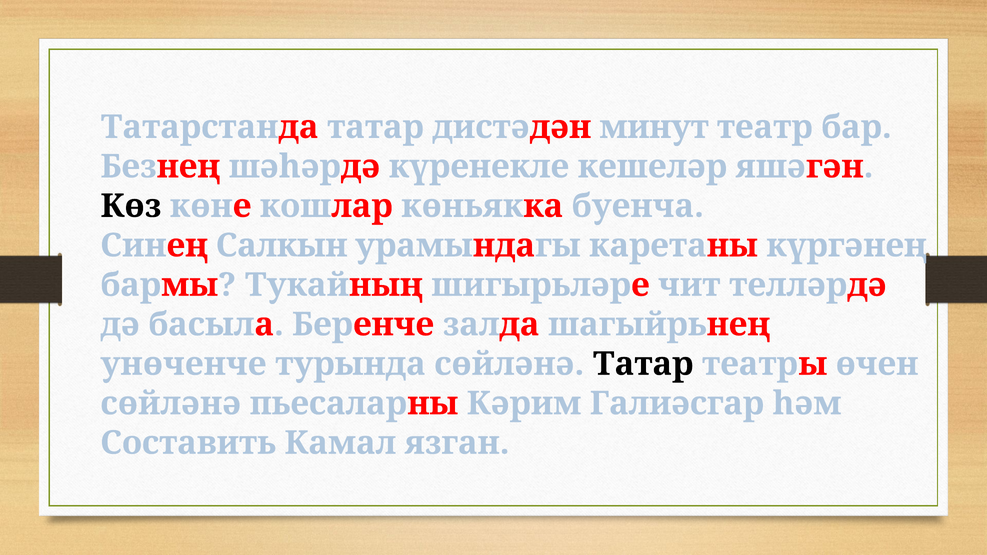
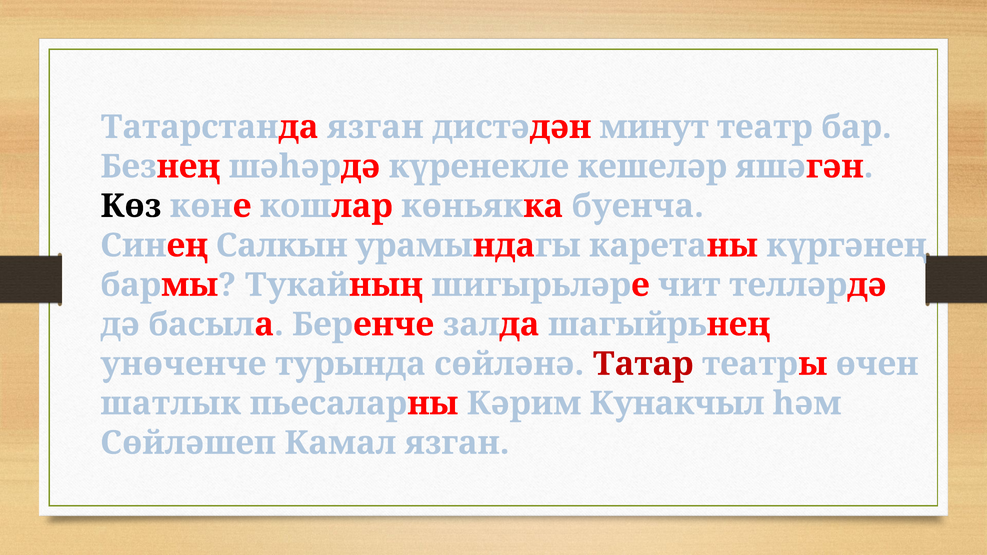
Татарстанда татар: татар -> язган (375, 127)
Татар colour: black -> red (643, 364)
сөйләнә: сөйләнә -> шатлык (171, 404)
Галиәсгар: Галиәсгар -> Кунакчыл (677, 404)
Составить: Составить -> Сөйләшеп (188, 443)
